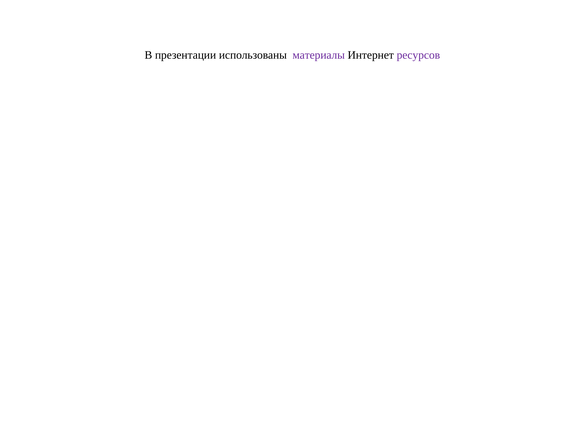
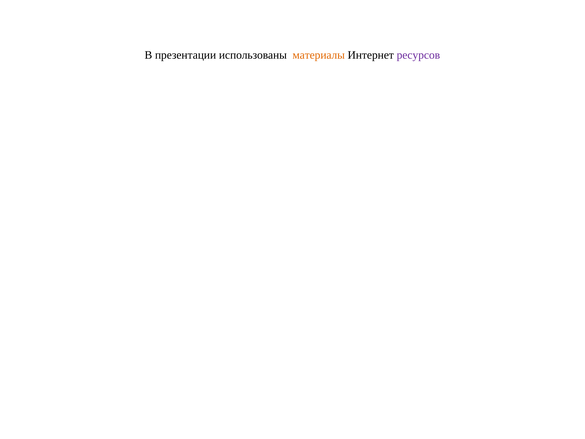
материалы colour: purple -> orange (319, 55)
